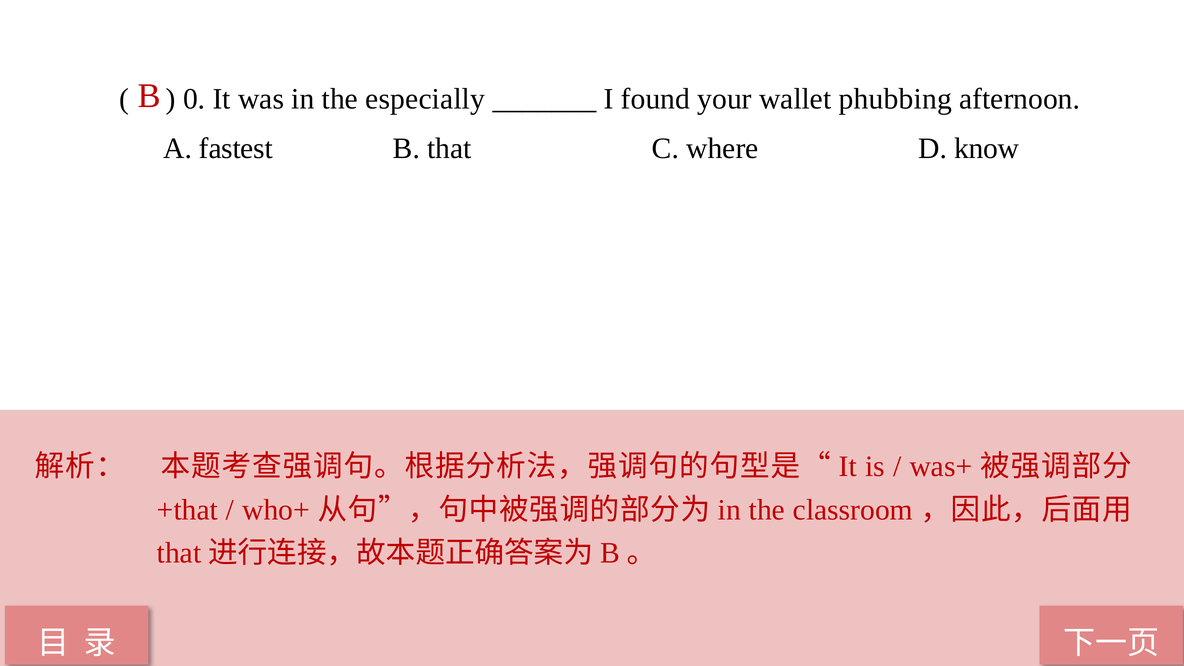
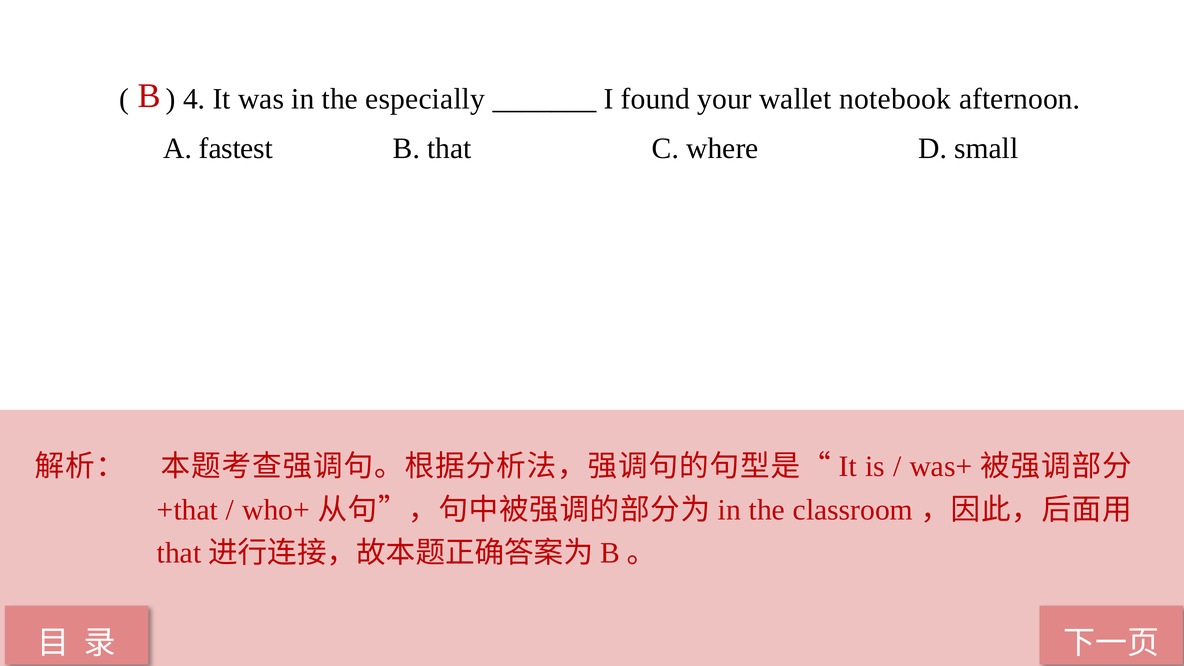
0: 0 -> 4 (194, 99)
phubbing: phubbing -> notebook (895, 99)
know: know -> small (986, 149)
